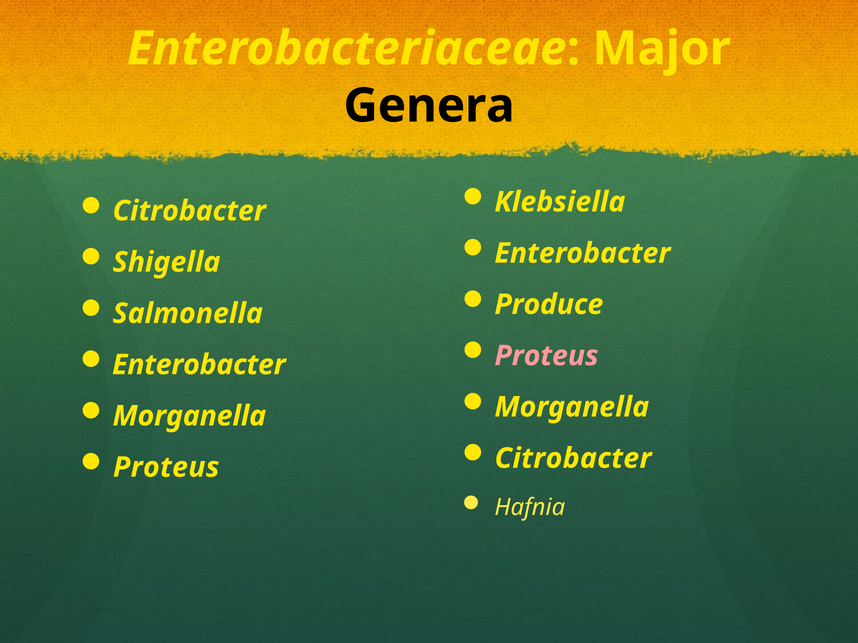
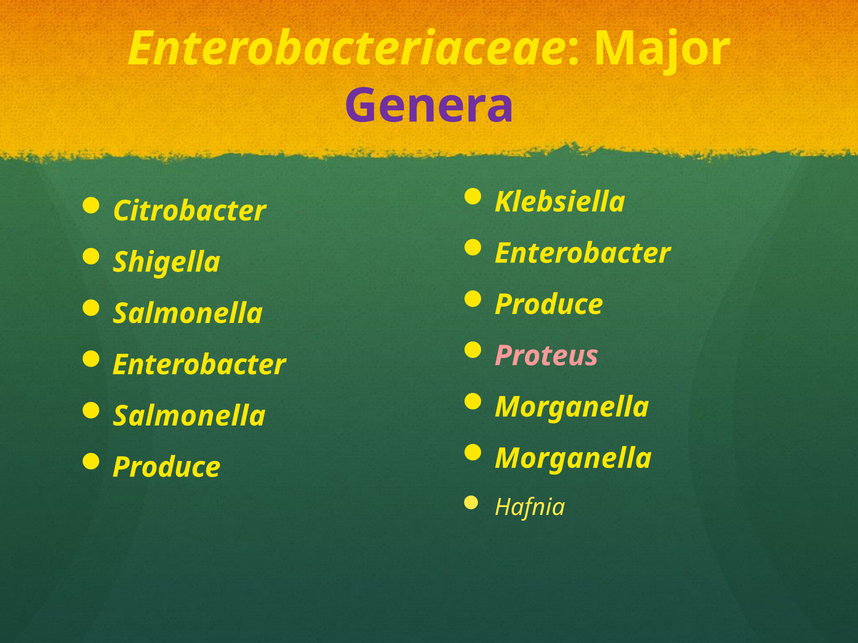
Genera colour: black -> purple (429, 106)
Morganella: Morganella -> Salmonella (189, 416)
Citrobacter: Citrobacter -> Morganella (573, 459)
Proteus: Proteus -> Produce (166, 468)
